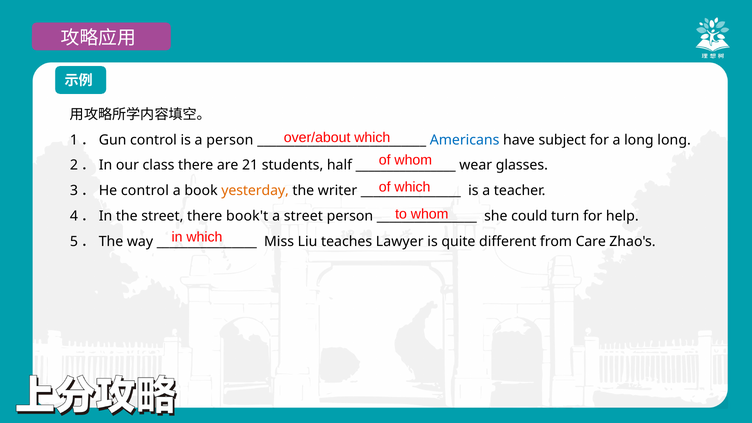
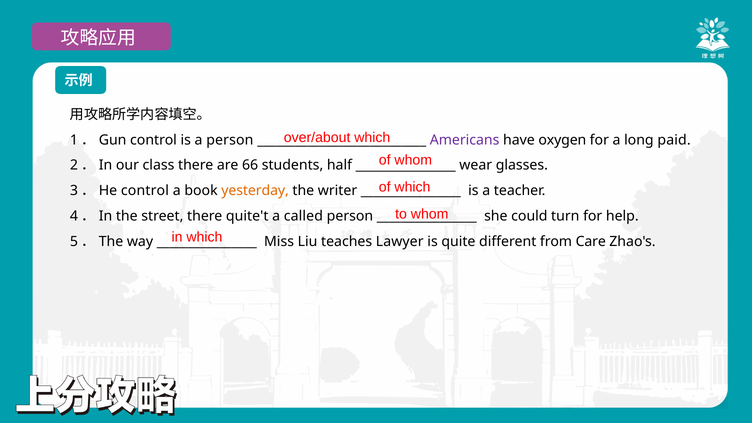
Americans colour: blue -> purple (465, 140)
subject: subject -> oxygen (562, 140)
long long: long -> paid (674, 140)
21: 21 -> 66 (250, 165)
book't: book't -> quite't (247, 216)
a street: street -> called (303, 216)
